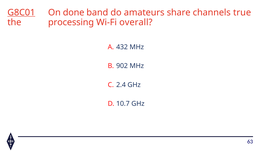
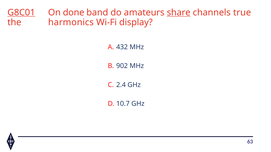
share underline: none -> present (179, 13)
processing: processing -> harmonics (71, 22)
overall: overall -> display (136, 22)
